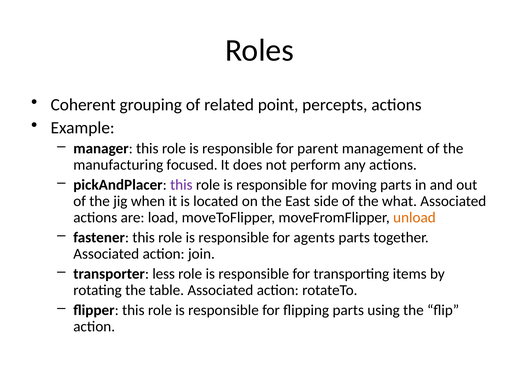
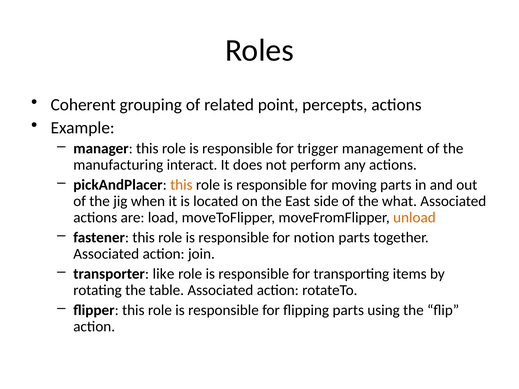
parent: parent -> trigger (318, 149)
focused: focused -> interact (192, 165)
this colour: purple -> orange (181, 185)
agents: agents -> notion (314, 238)
less: less -> like (163, 274)
